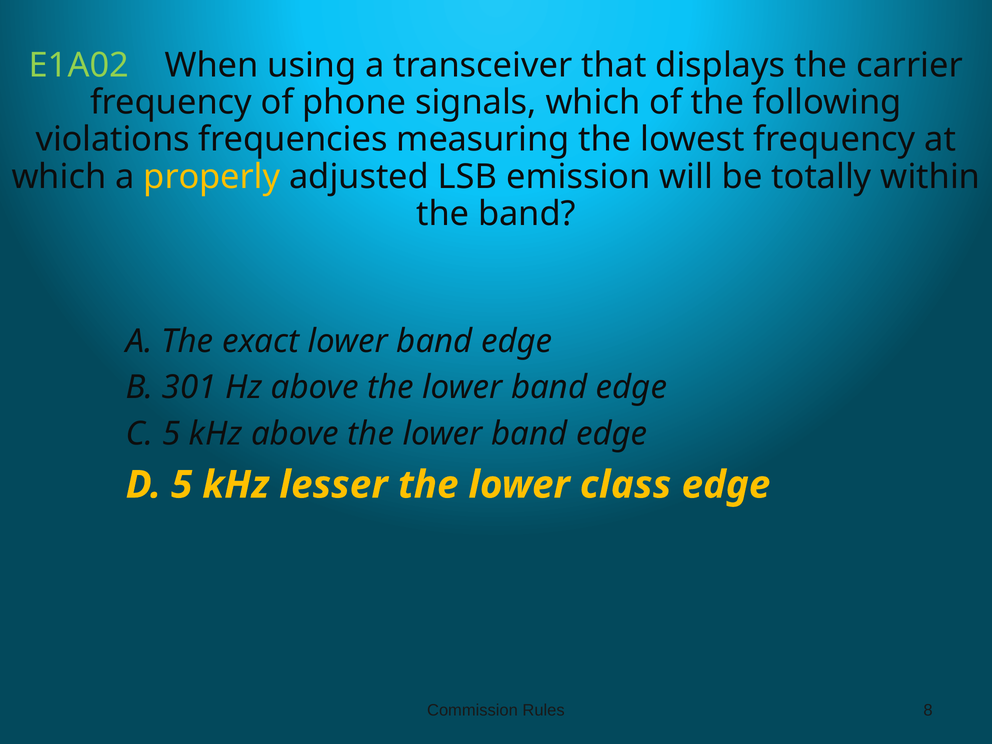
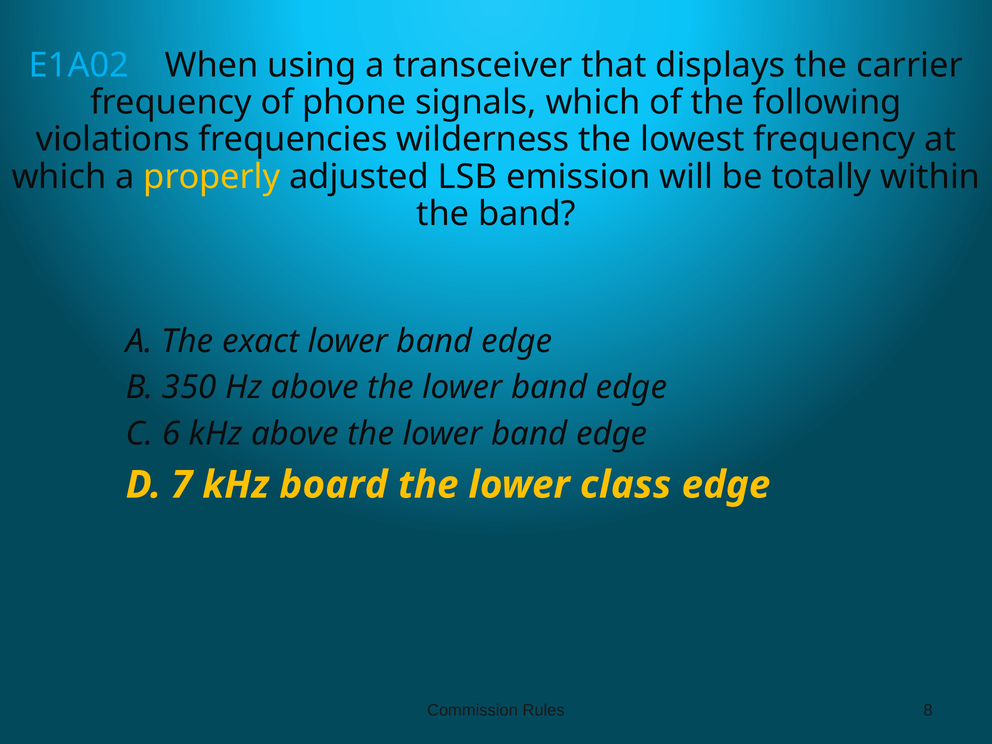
E1A02 colour: light green -> light blue (79, 65)
measuring: measuring -> wilderness (483, 140)
301: 301 -> 350 (189, 388)
C 5: 5 -> 6 (171, 434)
D 5: 5 -> 7 (182, 485)
lesser: lesser -> board (334, 485)
